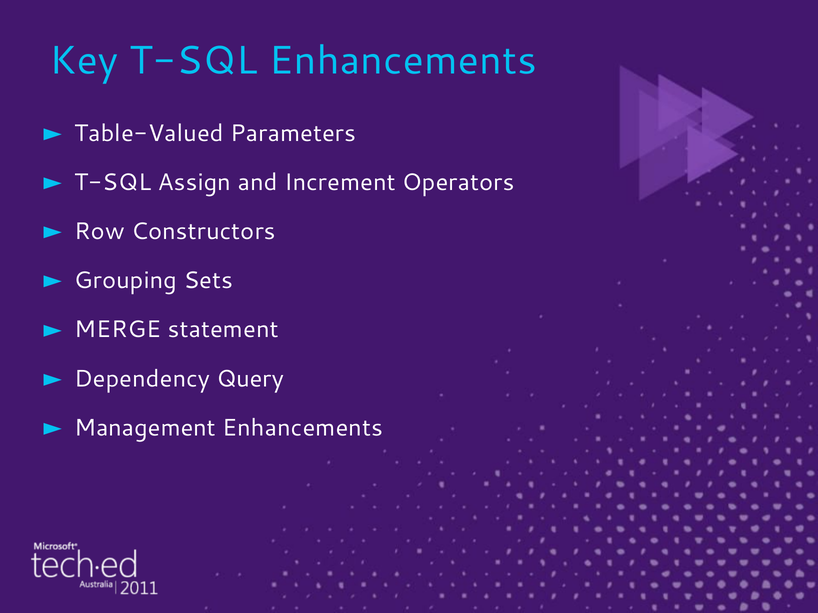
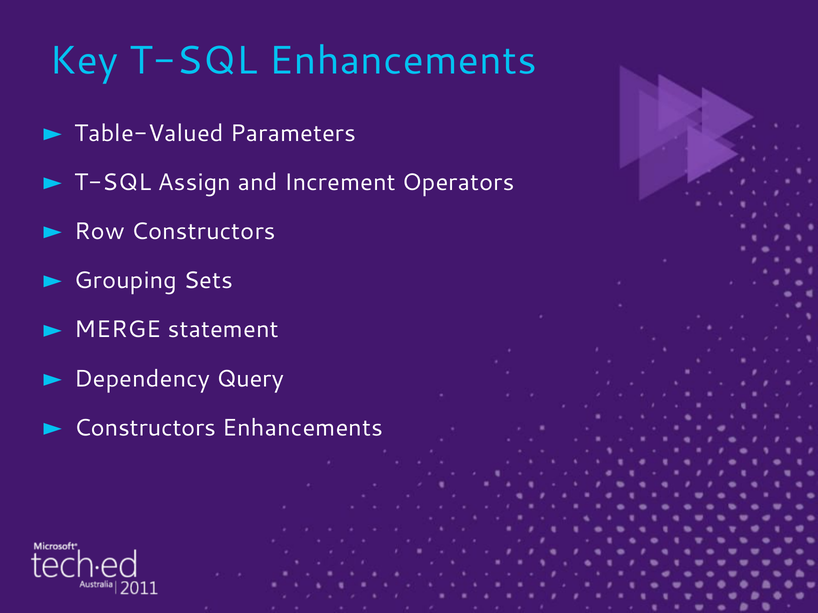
Management: Management -> Constructors (145, 428)
